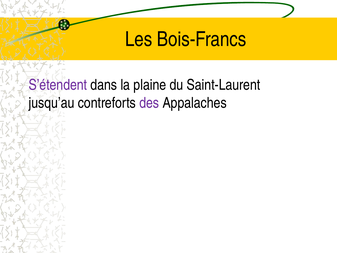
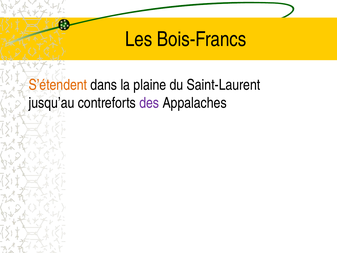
S’étendent colour: purple -> orange (58, 85)
